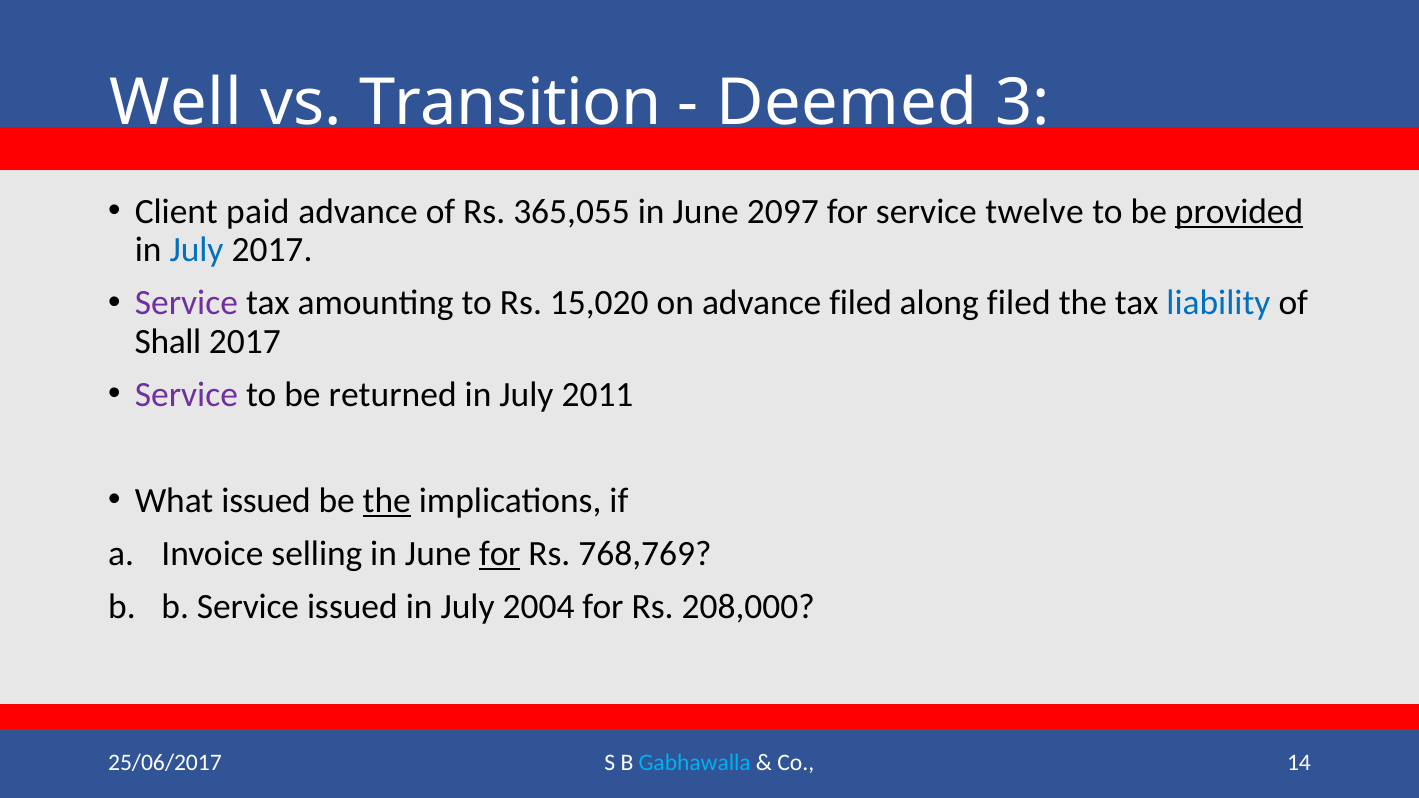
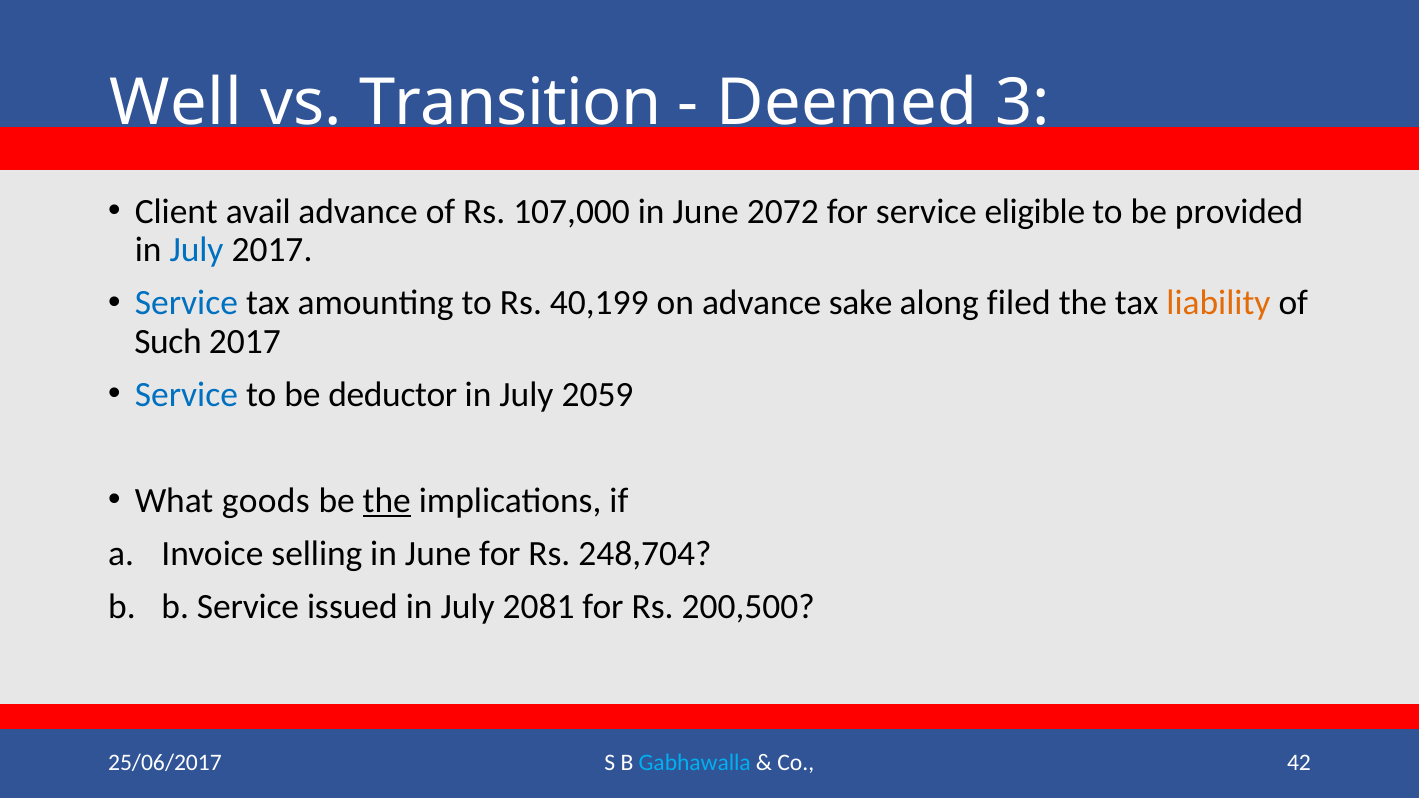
paid: paid -> avail (258, 212)
365,055: 365,055 -> 107,000 (572, 212)
2097: 2097 -> 2072 (783, 212)
twelve: twelve -> eligible (1035, 212)
provided underline: present -> none (1239, 212)
Service colour: purple -> blue (186, 303)
15,020: 15,020 -> 40,199 (599, 303)
advance filed: filed -> sake (861, 303)
liability colour: blue -> orange (1218, 303)
Shall: Shall -> Such (168, 341)
Service colour: purple -> blue (186, 394)
returned: returned -> deductor (393, 394)
2011: 2011 -> 2059 (597, 394)
What issued: issued -> goods (266, 501)
for underline: present -> none (500, 554)
768,769: 768,769 -> 248,704 (645, 554)
2004: 2004 -> 2081 (538, 607)
208,000: 208,000 -> 200,500 (748, 607)
14: 14 -> 42 (1299, 762)
